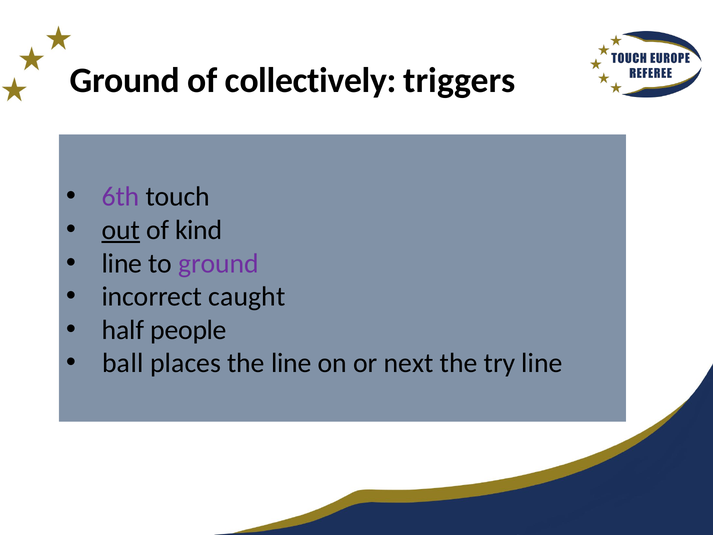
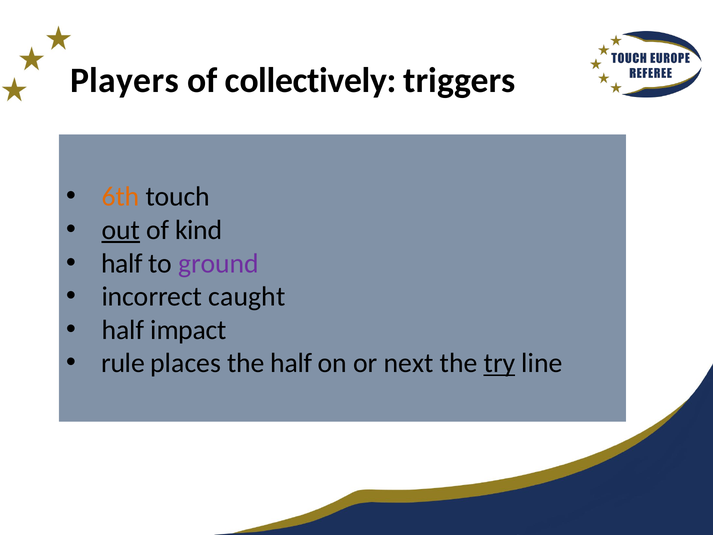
Ground: Ground -> Players (124, 81)
6th colour: purple -> orange (121, 197)
line: line -> half (122, 263)
people: people -> impact (188, 330)
ball: ball -> rule (123, 363)
the line: line -> half (291, 363)
try underline: none -> present (499, 363)
